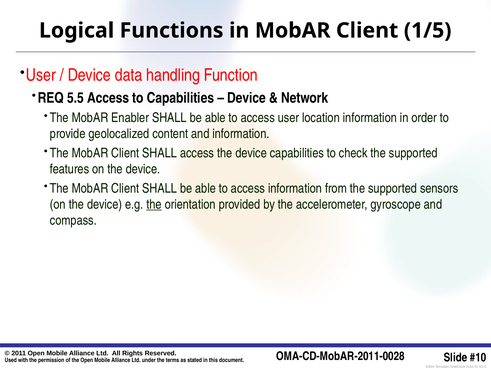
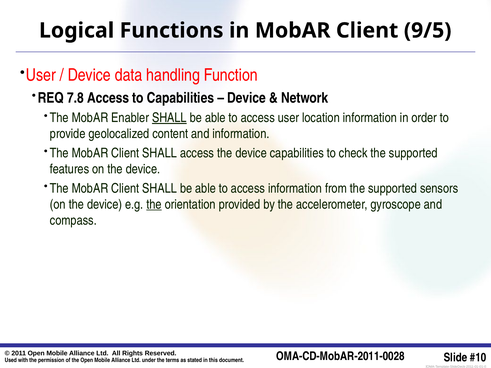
1/5: 1/5 -> 9/5 (428, 31)
5.5: 5.5 -> 7.8 (76, 98)
SHALL underline: none -> present (169, 118)
